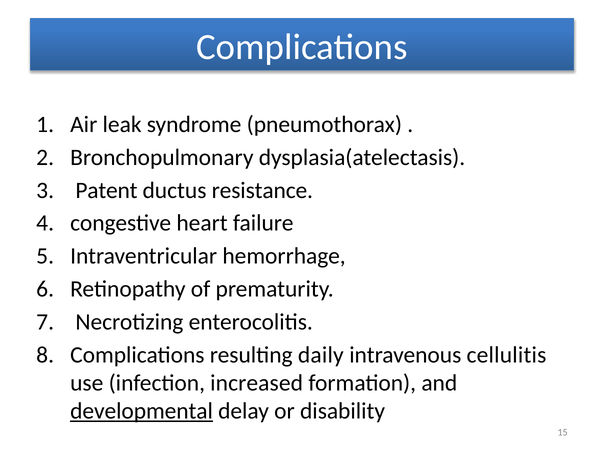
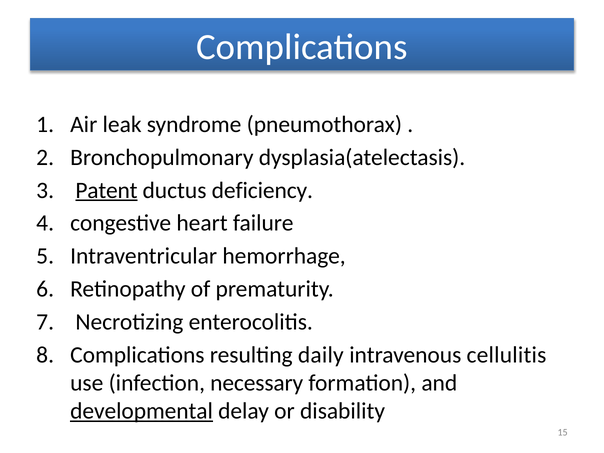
Patent underline: none -> present (106, 190)
resistance: resistance -> deficiency (262, 190)
increased: increased -> necessary (257, 383)
